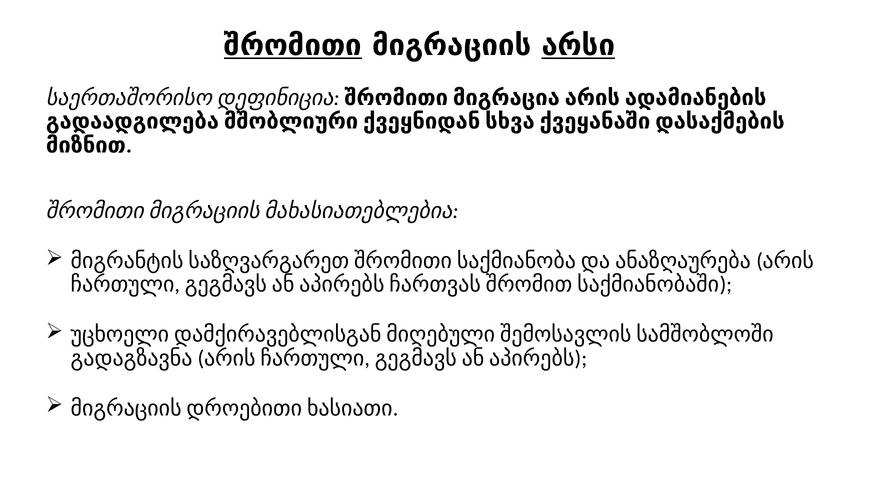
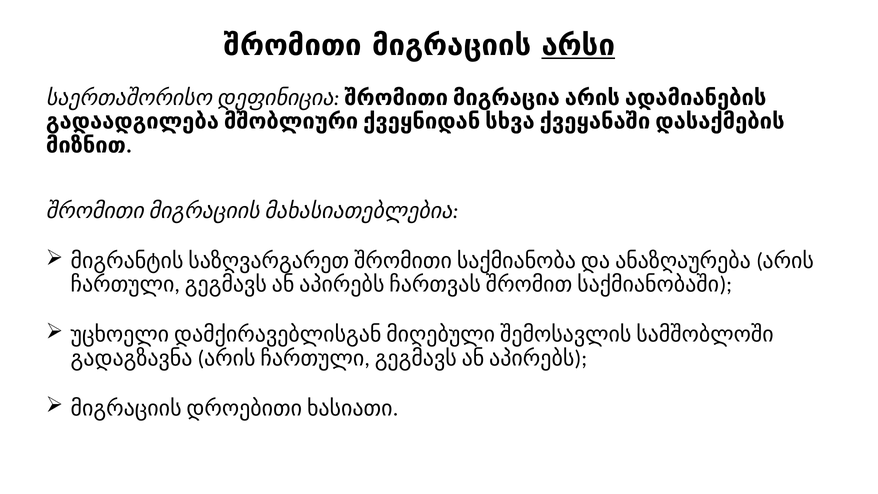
შრომითი underline: present -> none (293, 46)
